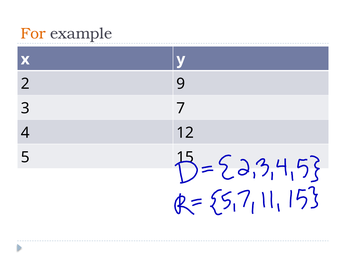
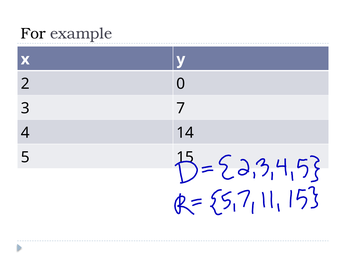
For colour: orange -> black (33, 33)
9: 9 -> 0 (181, 84)
12: 12 -> 14 (185, 132)
